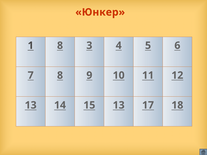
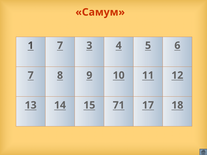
Юнкер: Юнкер -> Самум (100, 12)
1 8: 8 -> 7 (60, 46)
15 13: 13 -> 71 (119, 105)
